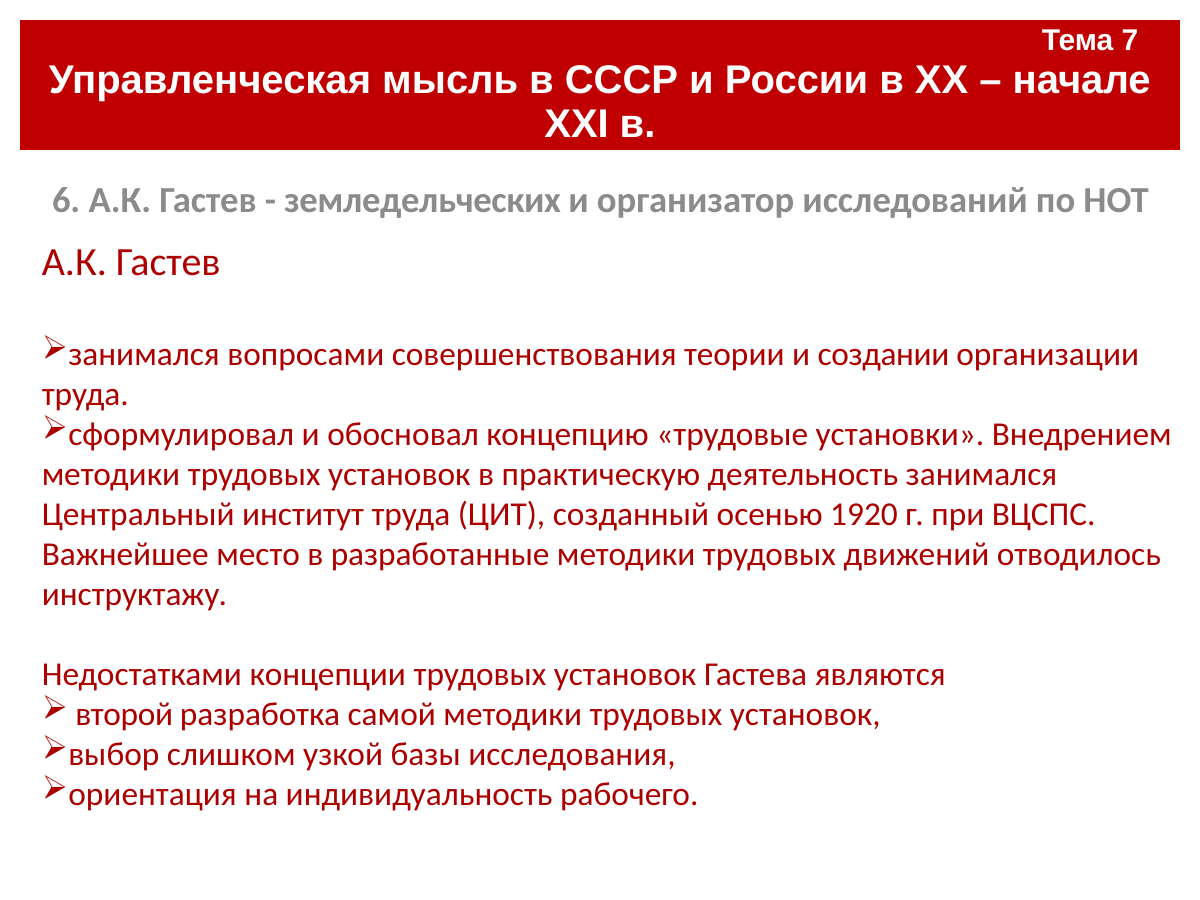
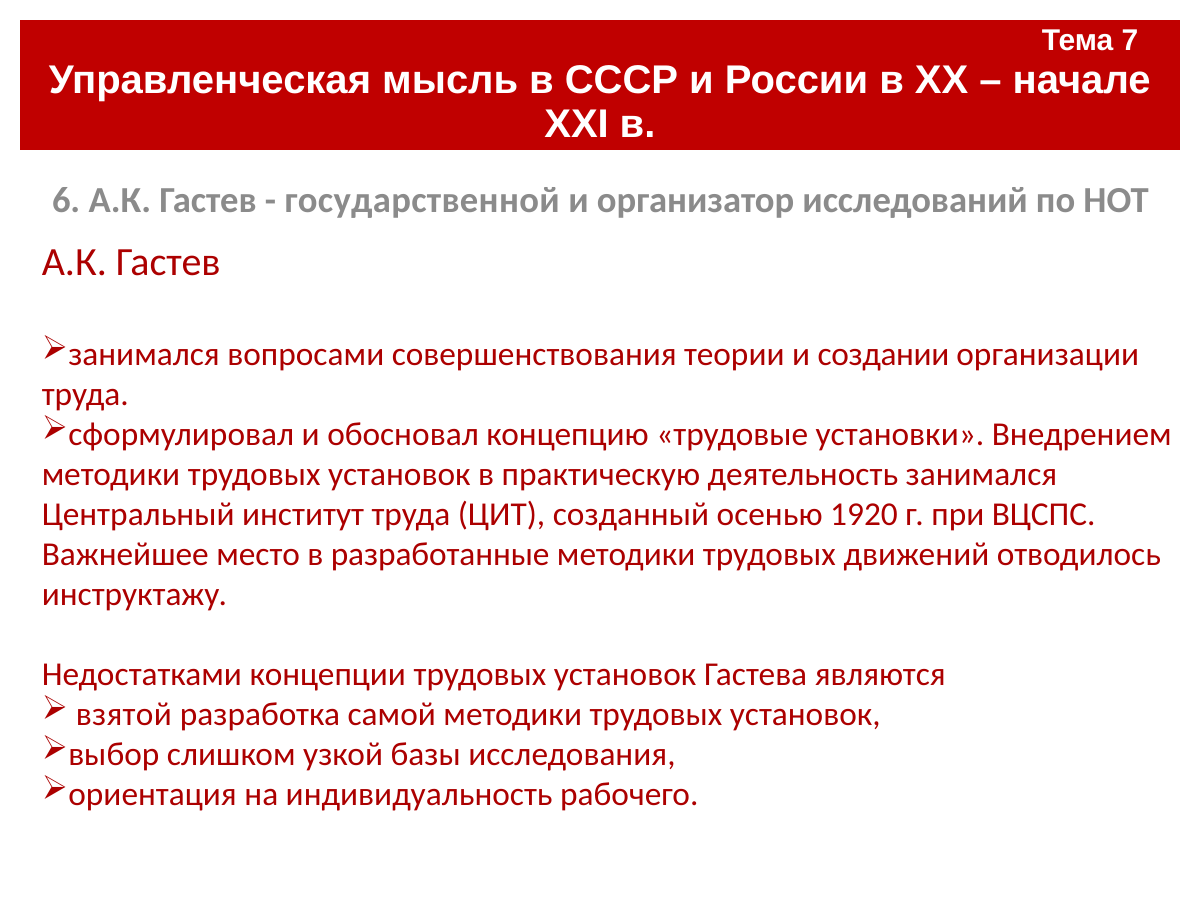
земледельческих: земледельческих -> государственной (422, 201)
второй: второй -> взятой (124, 714)
